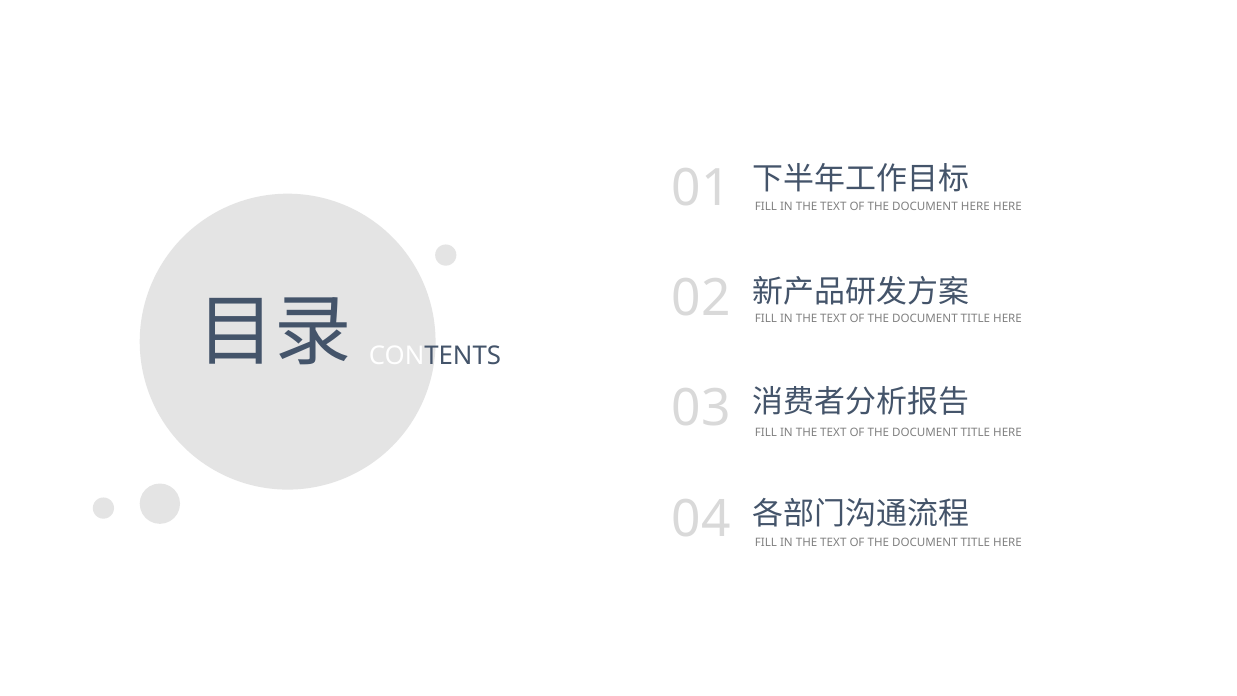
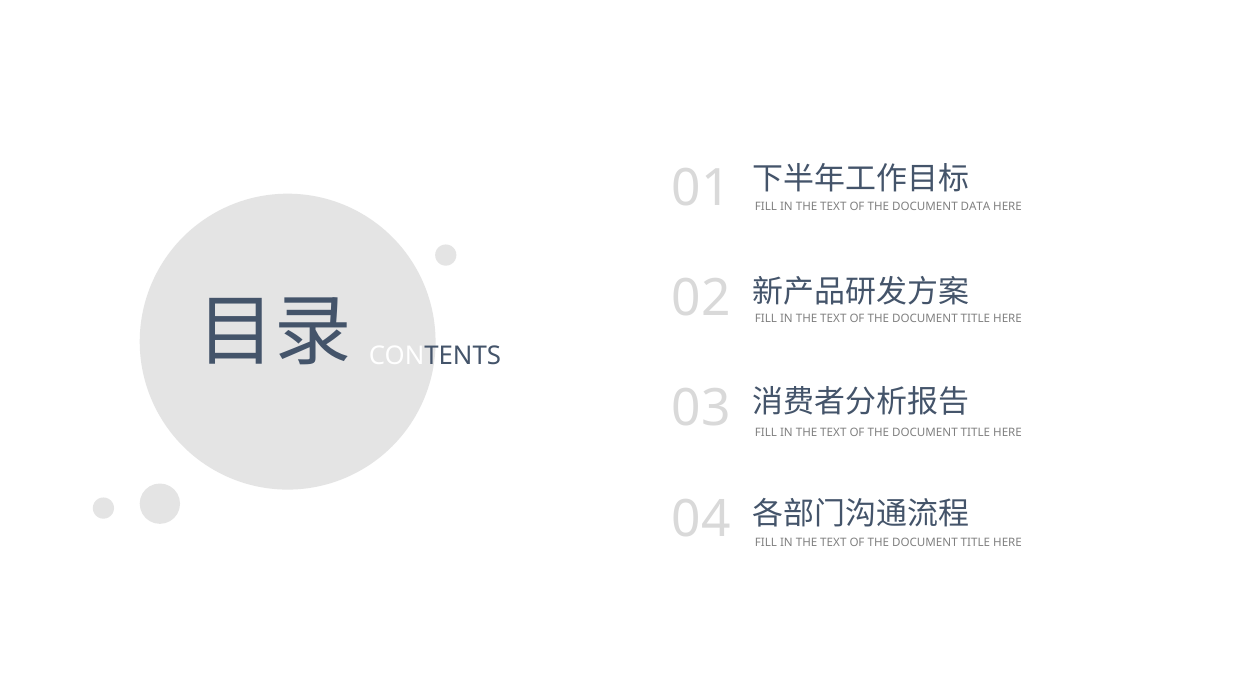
DOCUMENT HERE: HERE -> DATA (975, 206)
